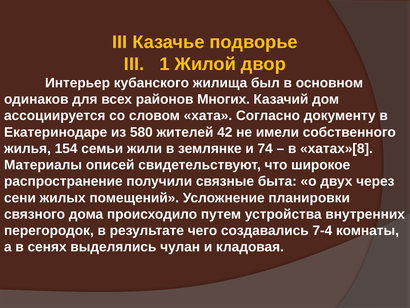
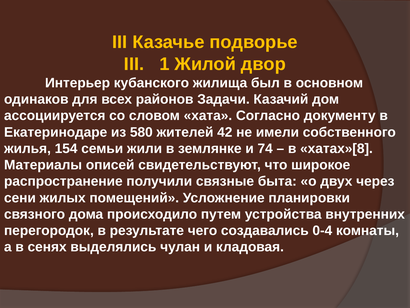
Многих: Многих -> Задачи (224, 99)
7-4: 7-4 -> 0-4 (322, 230)
